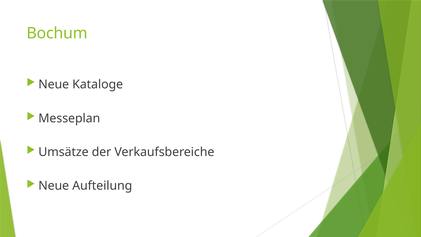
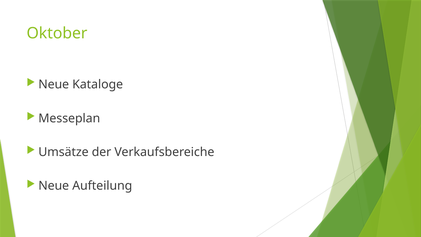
Bochum: Bochum -> Oktober (57, 33)
